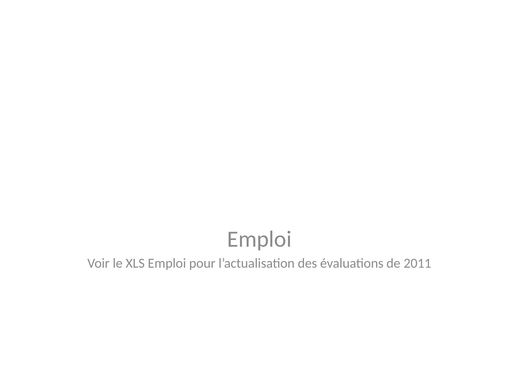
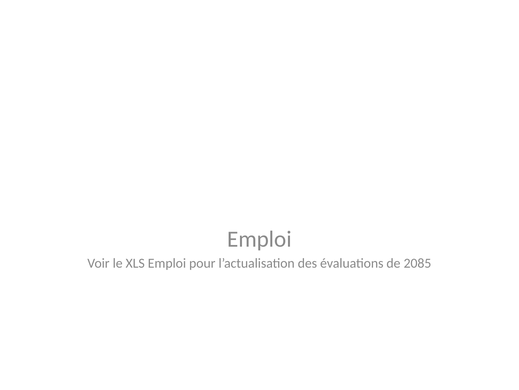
2011: 2011 -> 2085 (417, 263)
